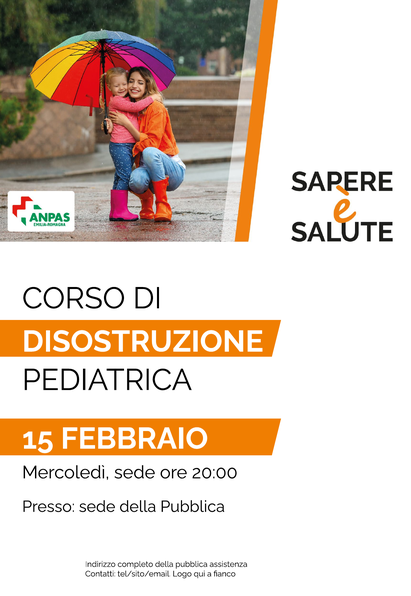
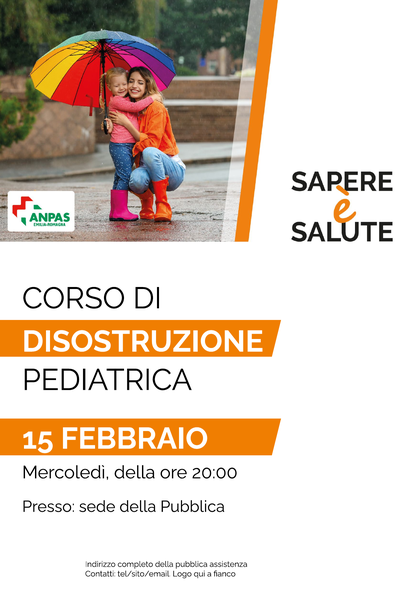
Mercoledì sede: sede -> della (135, 472)
